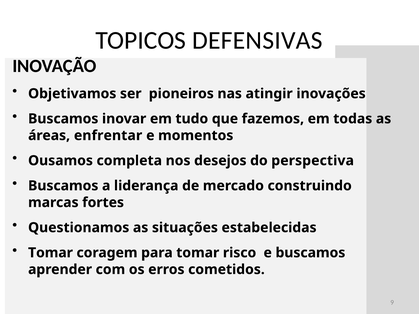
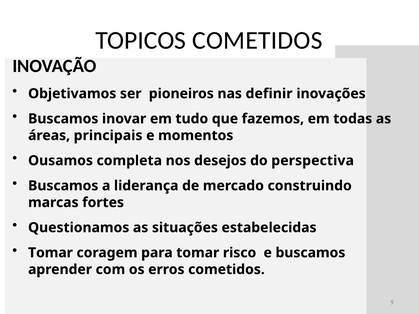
TOPICOS DEFENSIVAS: DEFENSIVAS -> COMETIDOS (257, 41)
atingir: atingir -> definir (269, 94)
enfrentar: enfrentar -> principais (108, 136)
